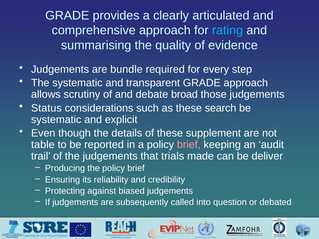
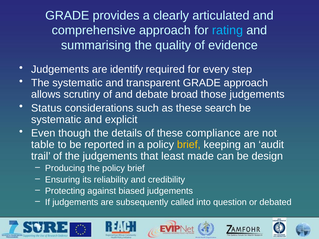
bundle: bundle -> identify (127, 69)
supplement: supplement -> compliance (213, 133)
brief colour: pink -> yellow (189, 145)
trials: trials -> least (173, 156)
deliver: deliver -> design (267, 156)
